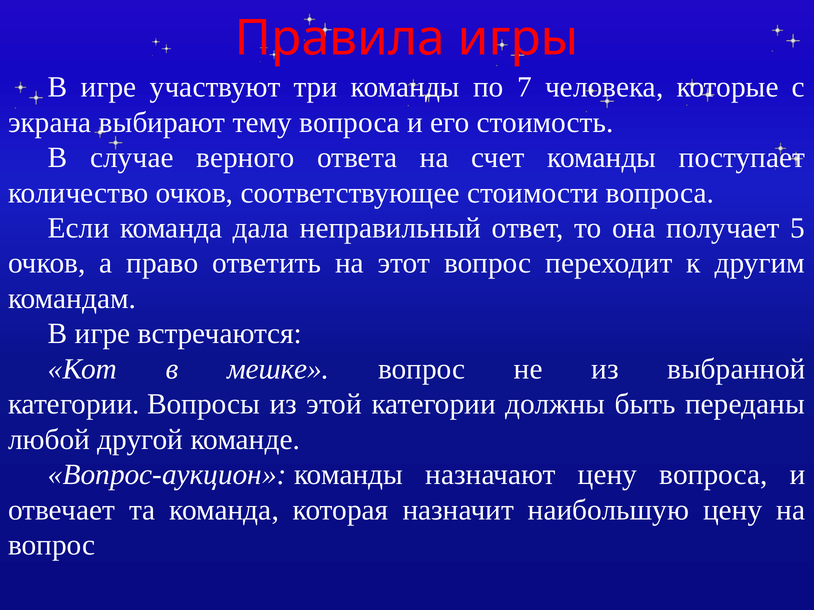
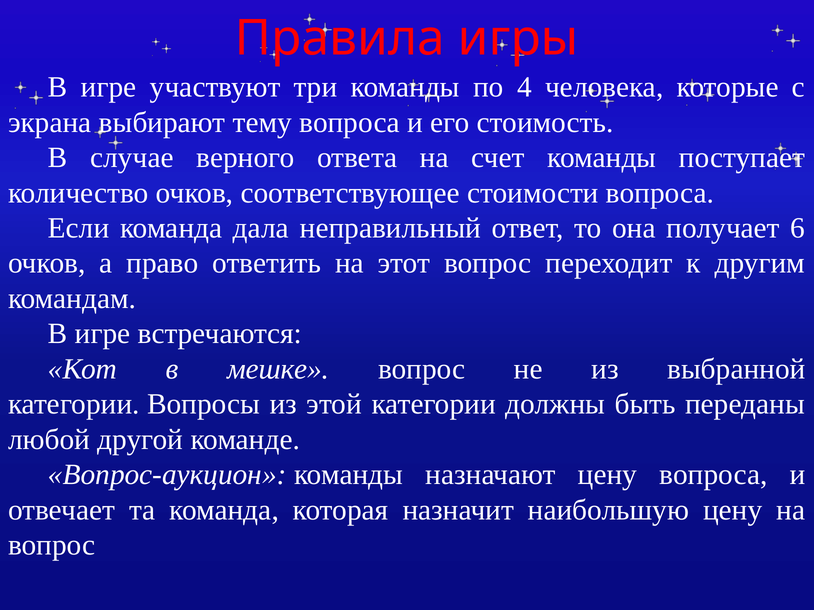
7: 7 -> 4 (524, 87)
5: 5 -> 6 (798, 228)
